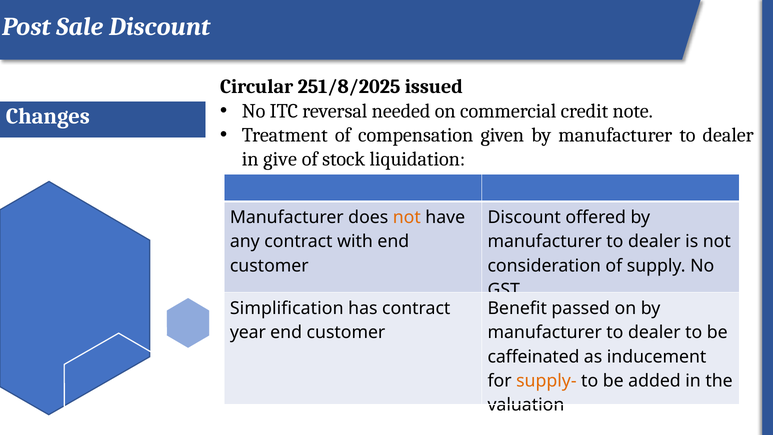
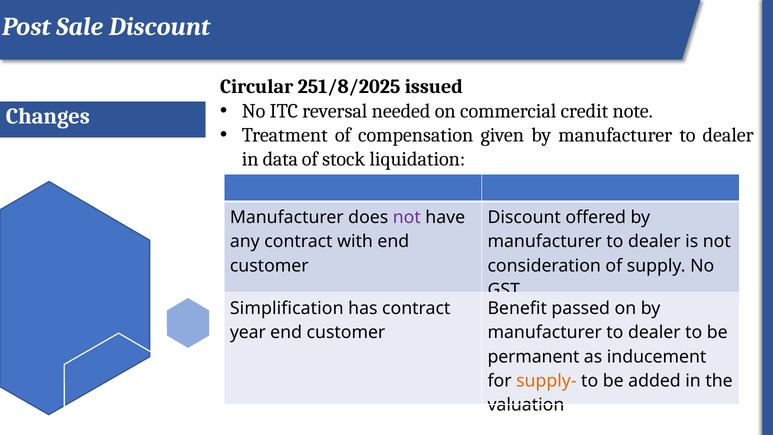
give: give -> data (280, 159)
not colour: orange -> purple (407, 217)
caffeinated: caffeinated -> permanent (534, 357)
